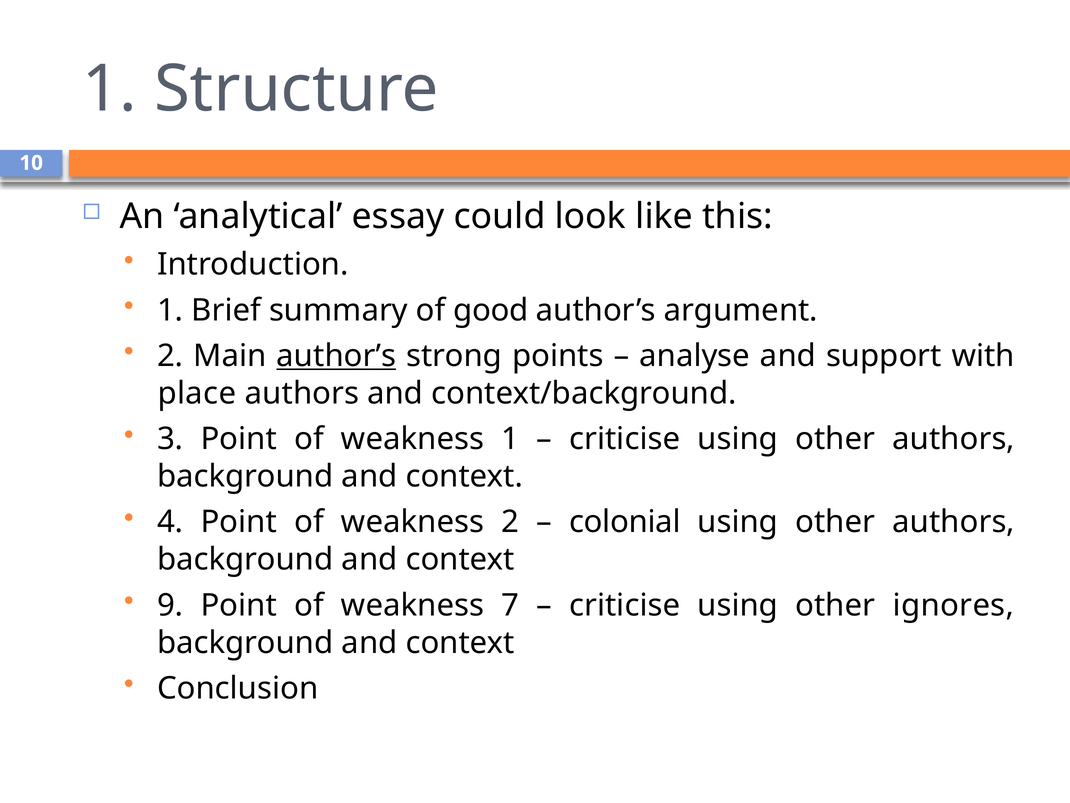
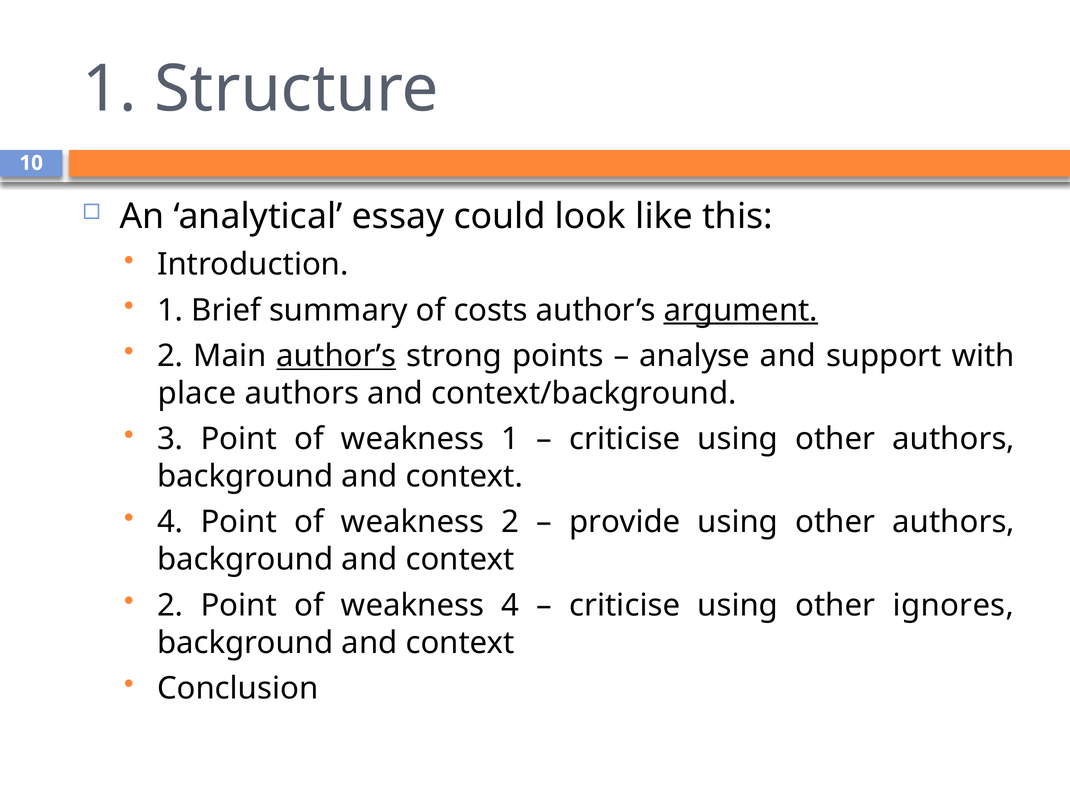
good: good -> costs (491, 310)
argument underline: none -> present (741, 310)
colonial: colonial -> provide (625, 522)
9: 9 -> 2 (170, 605)
weakness 7: 7 -> 4 (510, 605)
